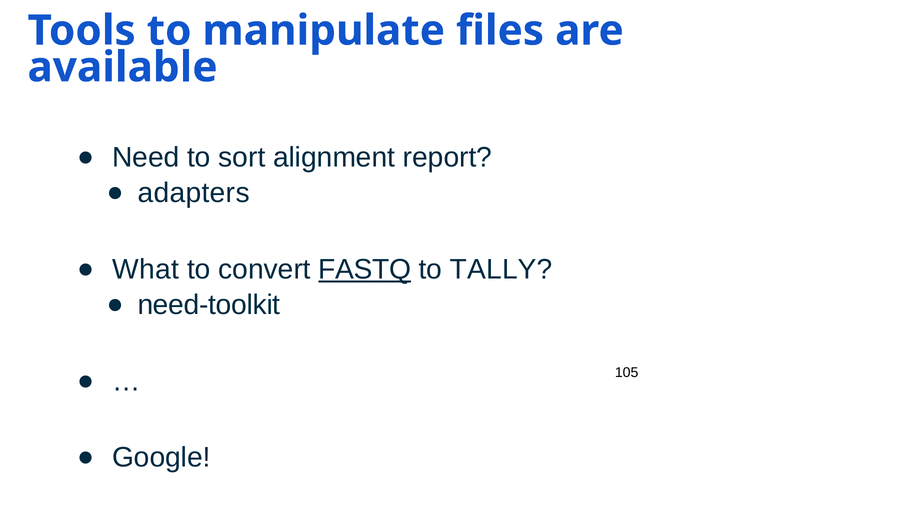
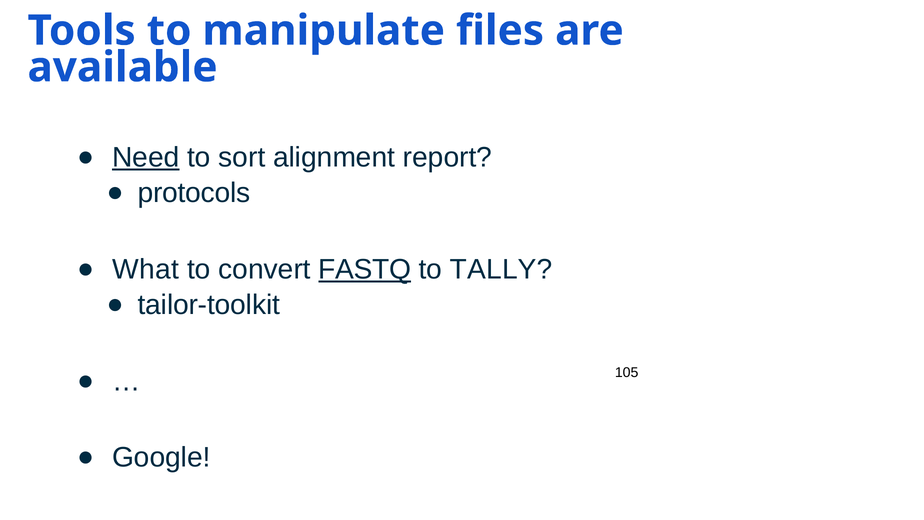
Need underline: none -> present (146, 157)
adapters: adapters -> protocols (194, 193)
need-toolkit: need-toolkit -> tailor-toolkit (209, 305)
